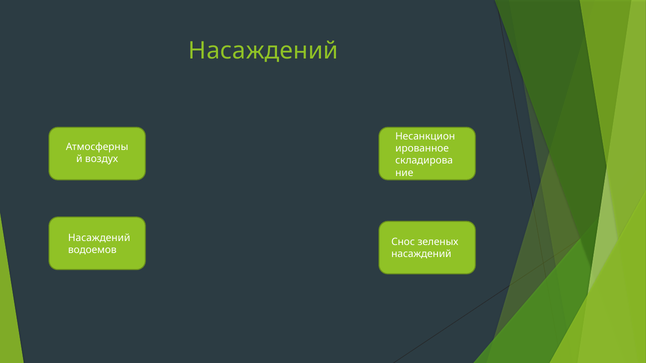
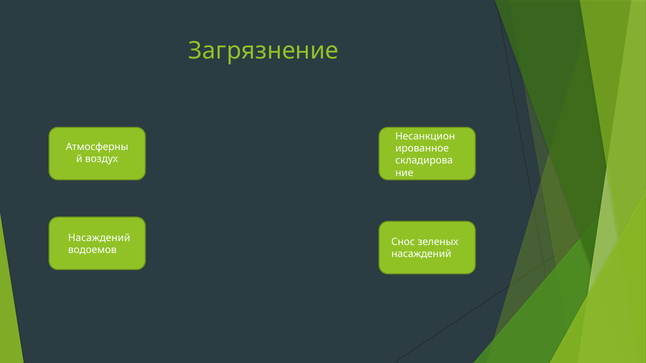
Насаждений: Насаждений -> Загрязнение (264, 51)
